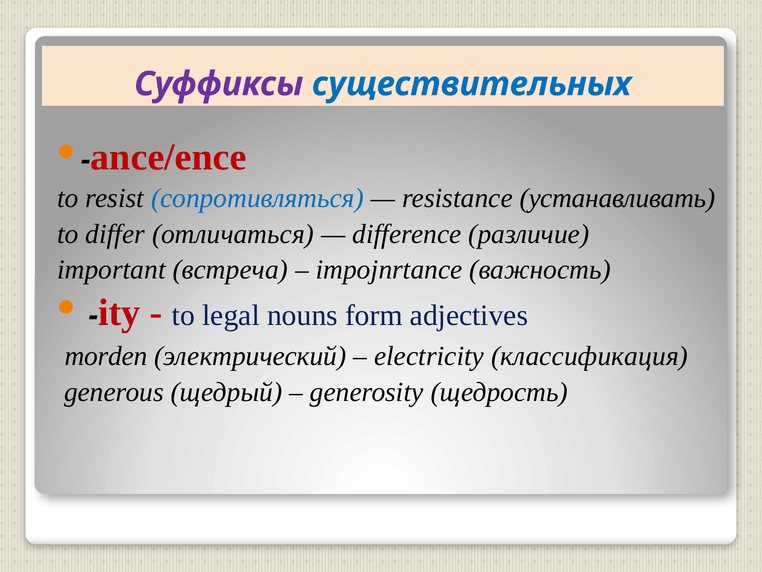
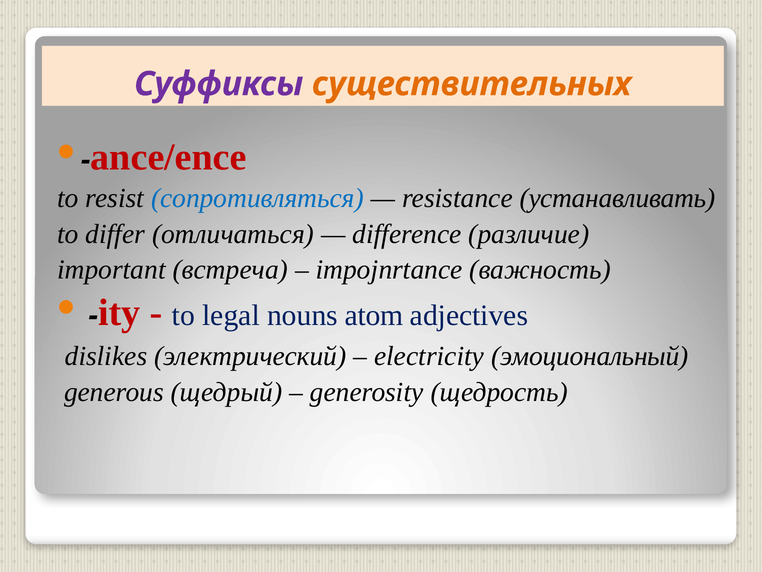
существительных colour: blue -> orange (472, 84)
form: form -> atom (374, 315)
morden: morden -> dislikes (106, 356)
классификация: классификация -> эмоциональный (590, 356)
